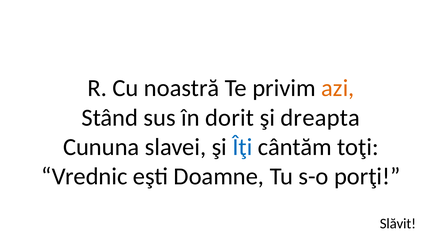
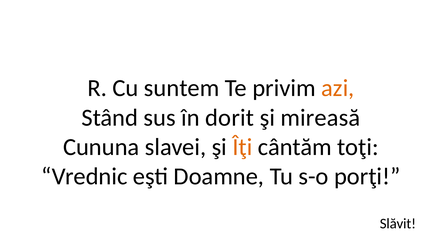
noastră: noastră -> suntem (182, 88)
dreapta: dreapta -> mireasă (320, 118)
Îţi colour: blue -> orange (242, 147)
